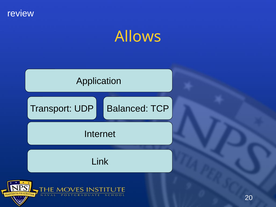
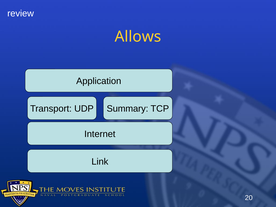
Balanced: Balanced -> Summary (127, 109)
